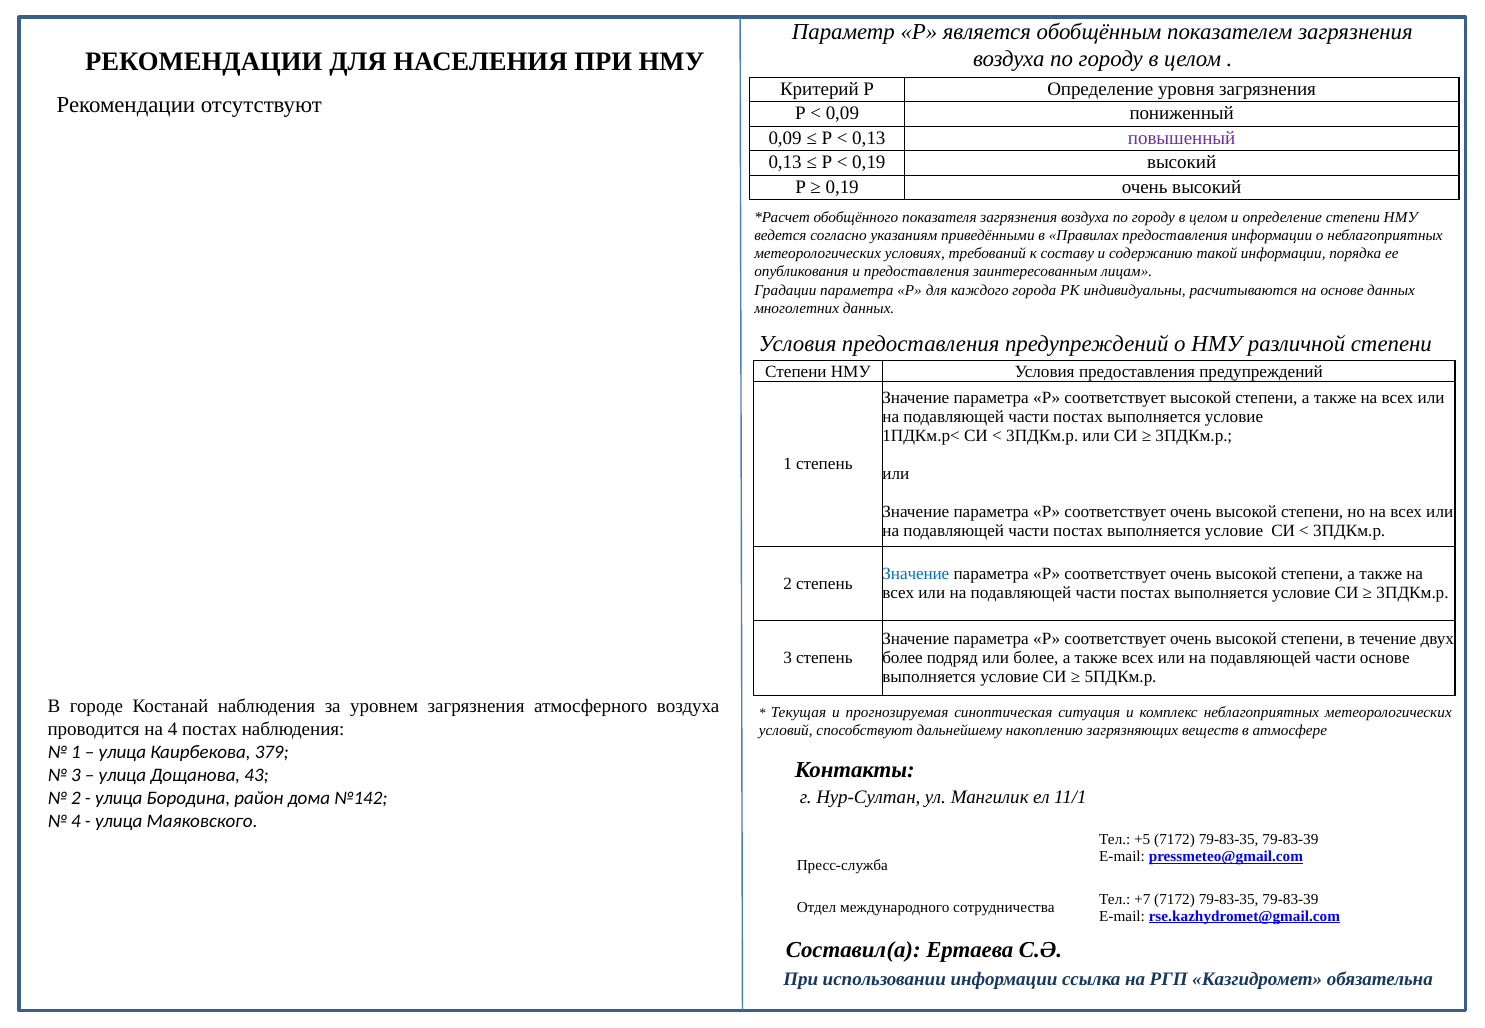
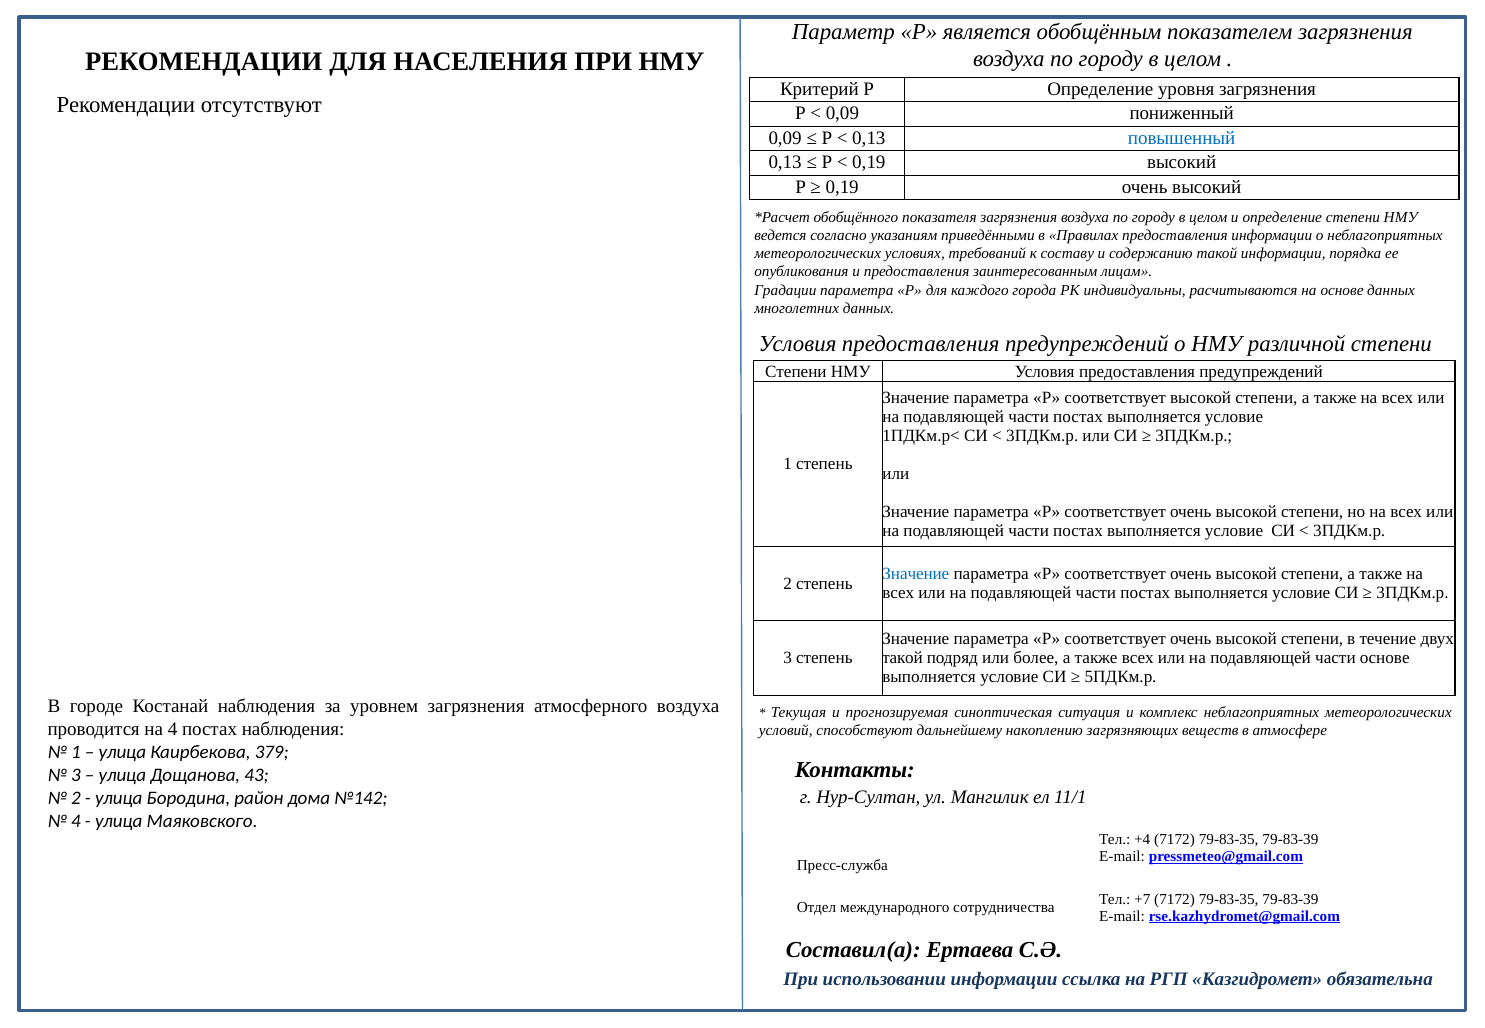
повышенный colour: purple -> blue (1182, 138)
более: более -> такой (903, 658)
+5: +5 -> +4 (1142, 840)
